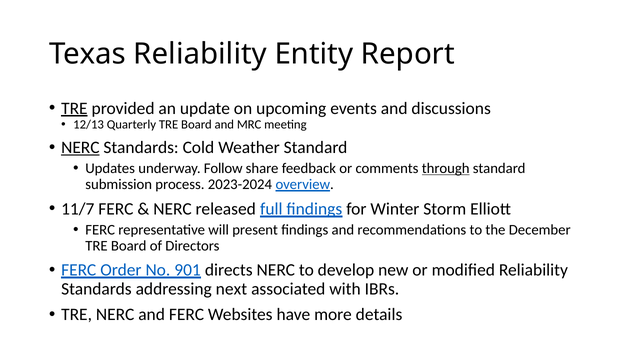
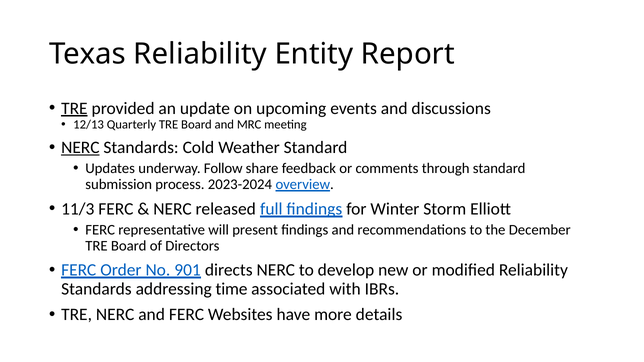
through underline: present -> none (446, 169)
11/7: 11/7 -> 11/3 (78, 209)
next: next -> time (232, 289)
